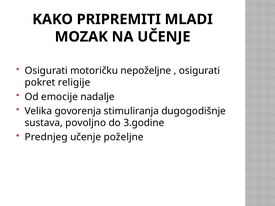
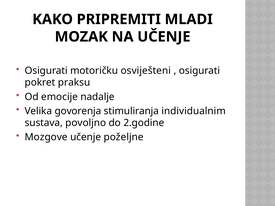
nepoželjne: nepoželjne -> osviješteni (146, 71)
religije: religije -> praksu (74, 83)
dugogodišnje: dugogodišnje -> individualnim (194, 111)
3.godine: 3.godine -> 2.godine (144, 123)
Prednjeg: Prednjeg -> Mozgove (46, 137)
